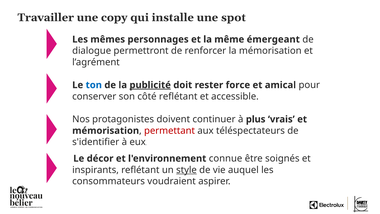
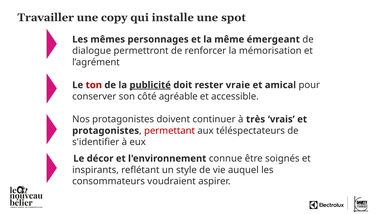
ton colour: blue -> red (94, 85)
force: force -> vraie (238, 85)
côté reflétant: reflétant -> agréable (178, 96)
plus: plus -> très (256, 119)
mémorisation: mémorisation -> protagonistes (106, 131)
style underline: present -> none (186, 170)
